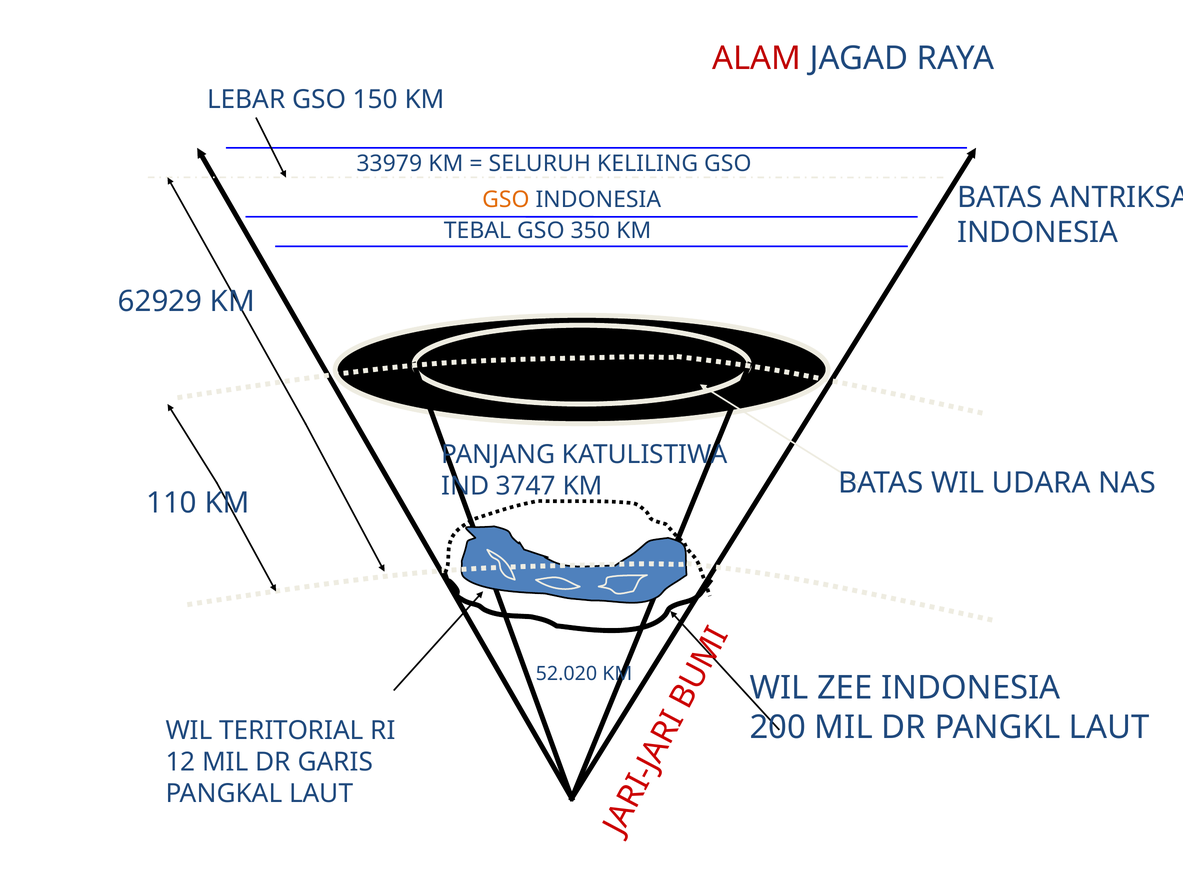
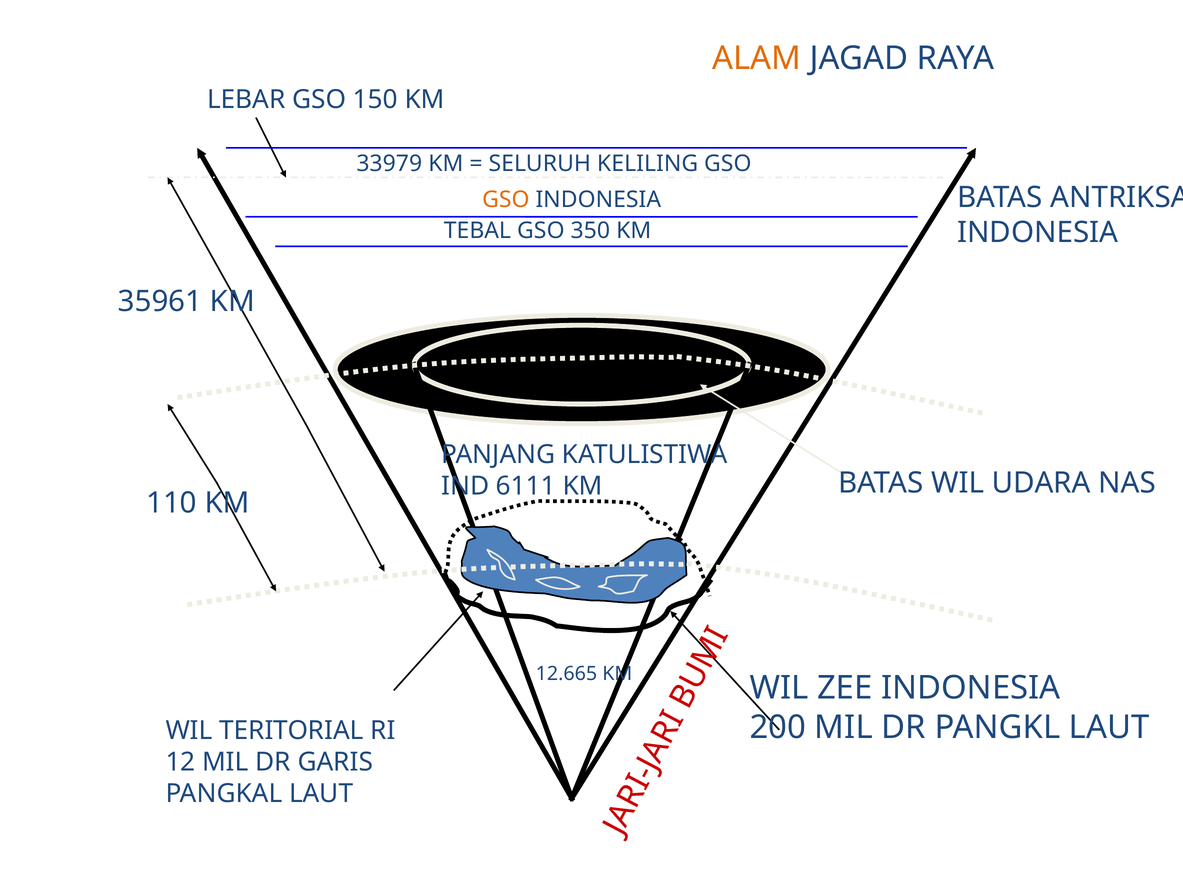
ALAM colour: red -> orange (757, 58)
62929: 62929 -> 35961 (160, 302)
3747: 3747 -> 6111 (526, 486)
52.020: 52.020 -> 12.665 (566, 674)
